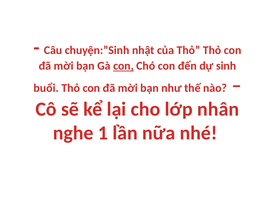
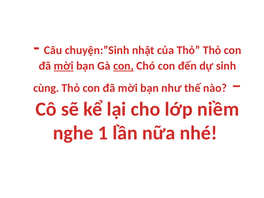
mời underline: none -> present (64, 66)
buổi: buổi -> cùng (46, 88)
nhân: nhân -> niềm (218, 109)
